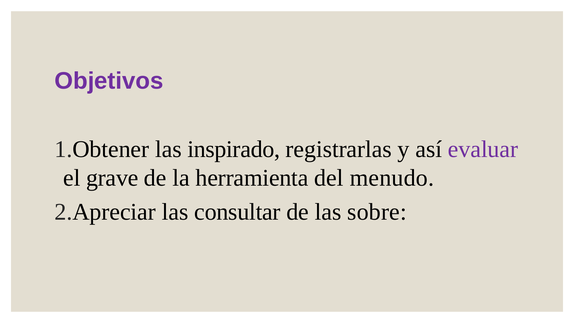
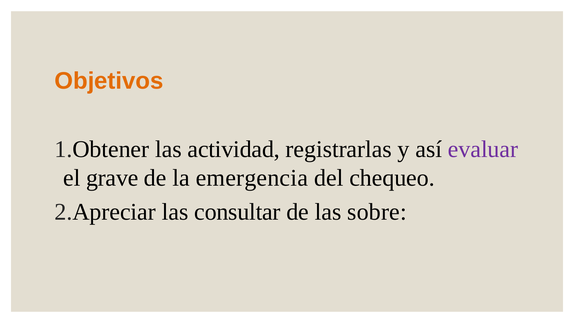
Objetivos colour: purple -> orange (109, 81)
inspirado: inspirado -> actividad (234, 149)
herramienta: herramienta -> emergencia (252, 178)
menudo: menudo -> chequeo (392, 178)
